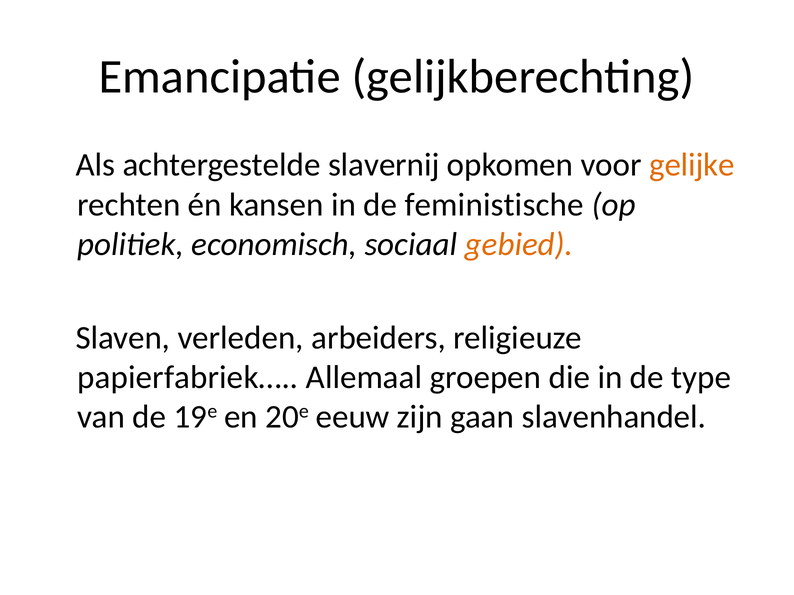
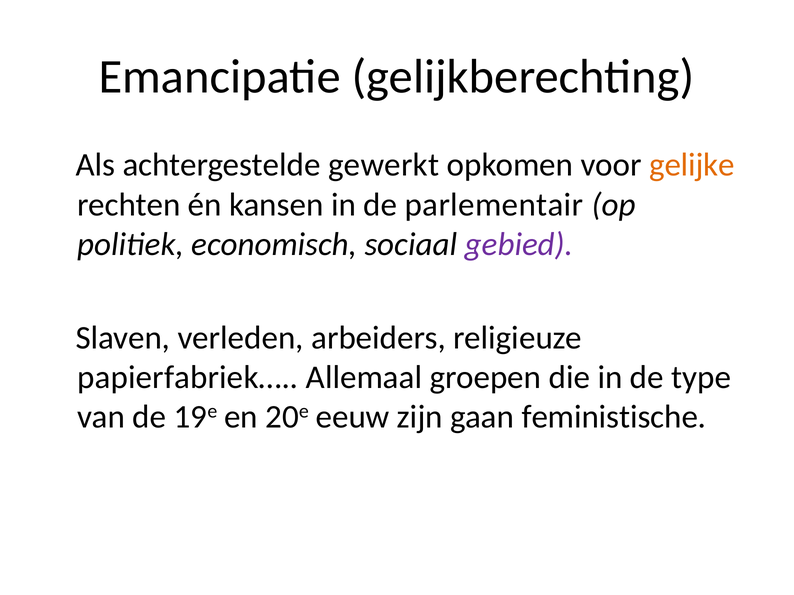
slavernij: slavernij -> gewerkt (384, 165)
feministische: feministische -> parlementair (494, 205)
gebied colour: orange -> purple (519, 244)
slavenhandel: slavenhandel -> feministische (614, 417)
